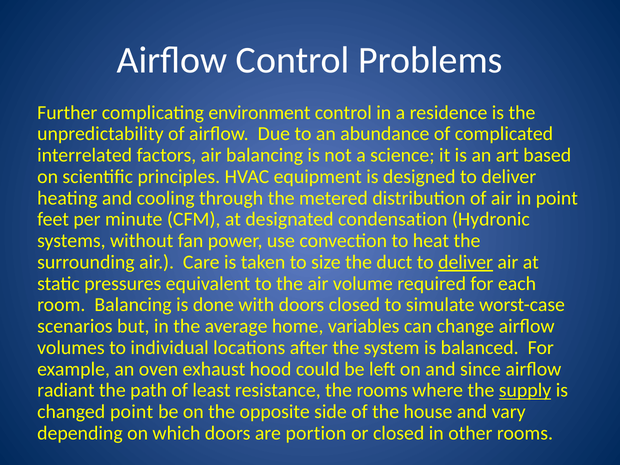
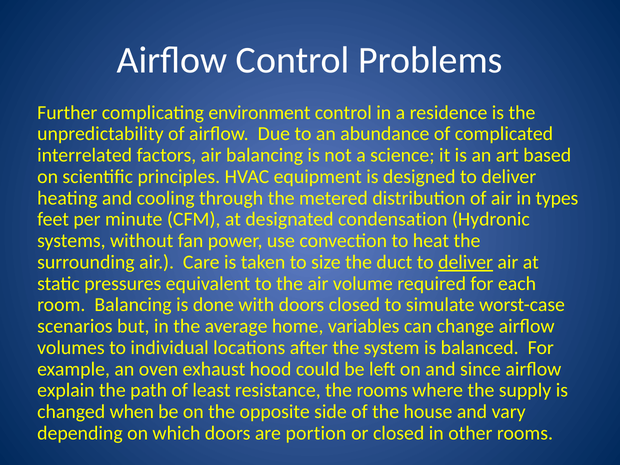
in point: point -> types (557, 198)
radiant: radiant -> explain (66, 390)
supply underline: present -> none (525, 390)
changed point: point -> when (132, 412)
